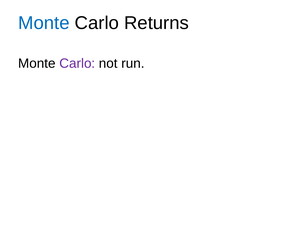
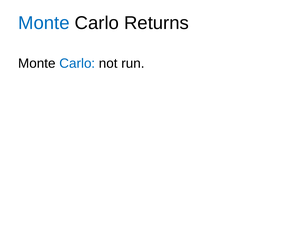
Carlo colour: purple -> blue (77, 64)
